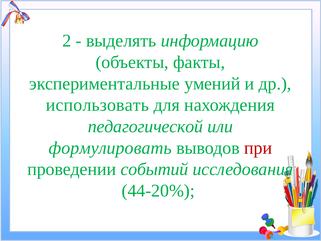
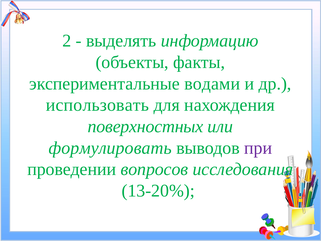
умений: умений -> водами (212, 84)
педагогической: педагогической -> поверхностных (145, 126)
при colour: red -> purple (258, 148)
событий: событий -> вопросов (154, 169)
44-20%: 44-20% -> 13-20% (158, 191)
